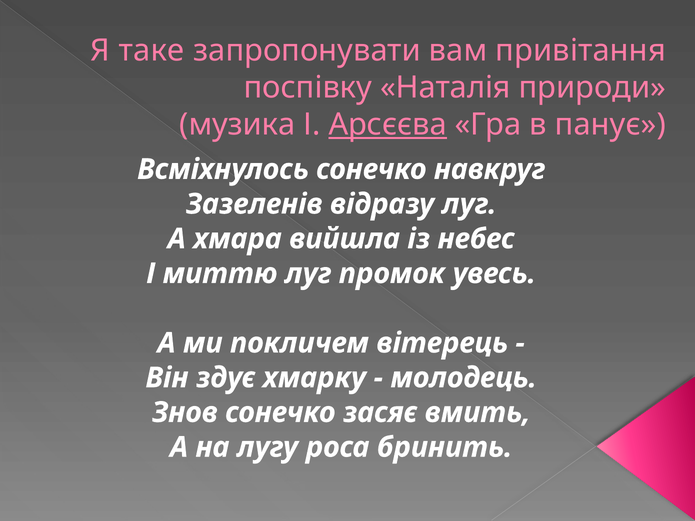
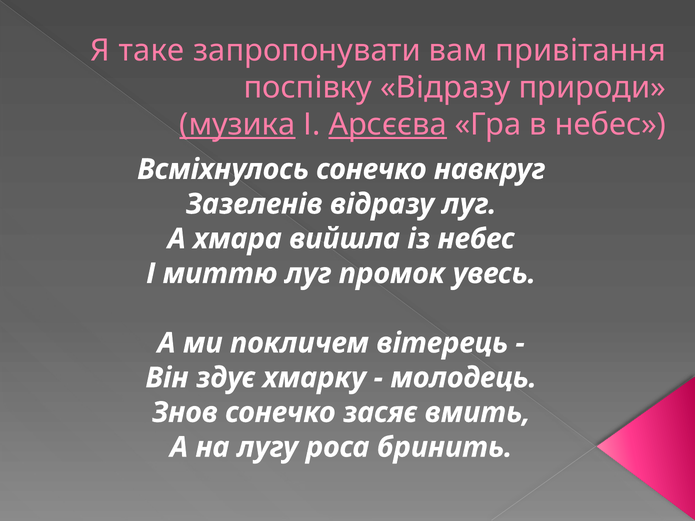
поспівку Наталія: Наталія -> Відразу (445, 88)
музика underline: none -> present (237, 125)
в панує: панує -> небес (610, 125)
